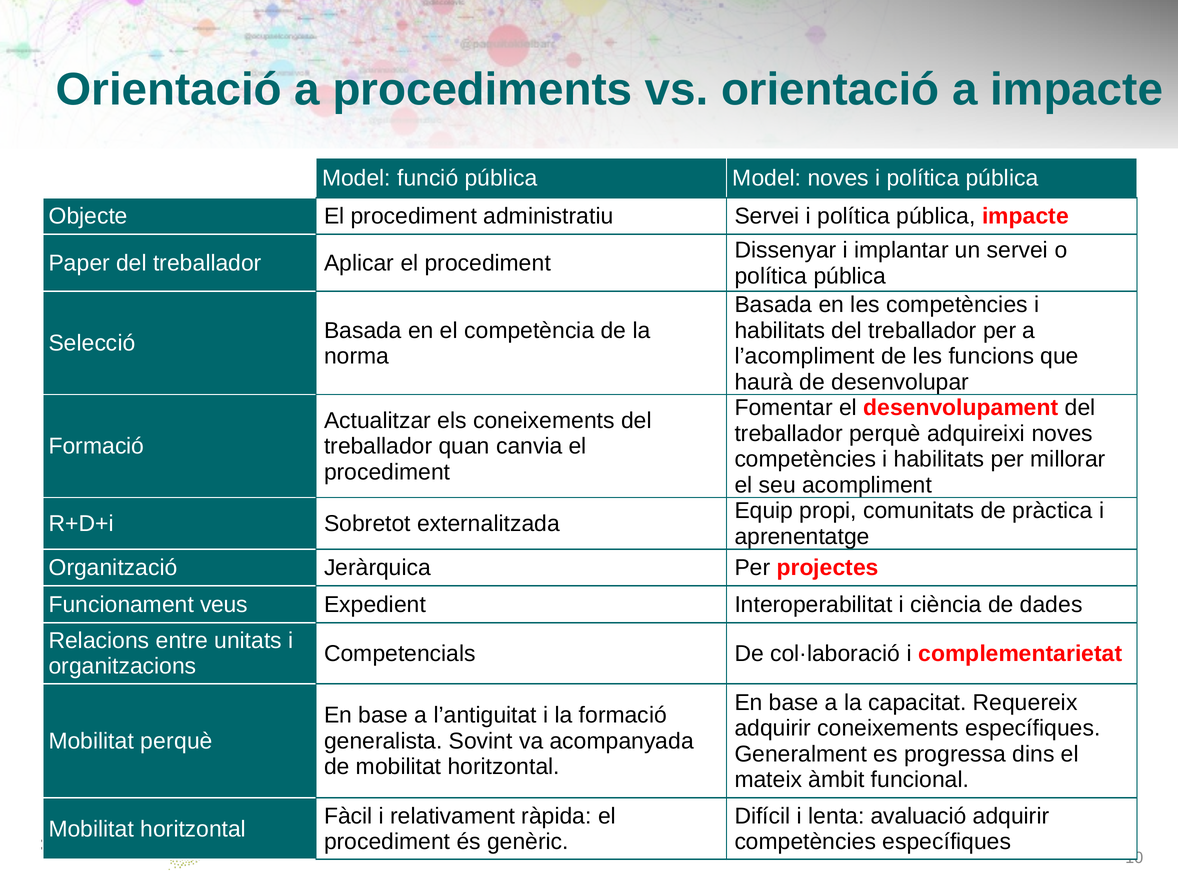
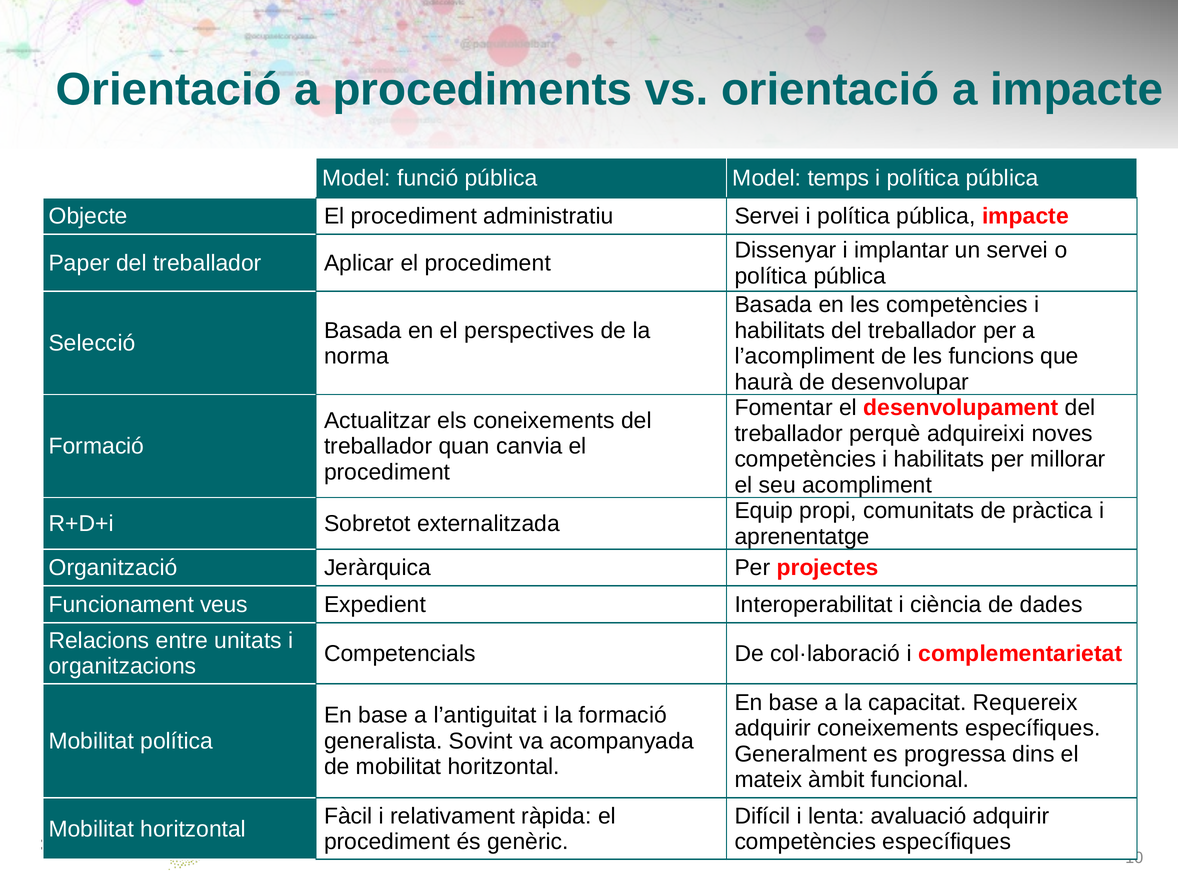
Model noves: noves -> temps (838, 178)
competència: competència -> perspectives (529, 330)
Mobilitat perquè: perquè -> política (177, 741)
